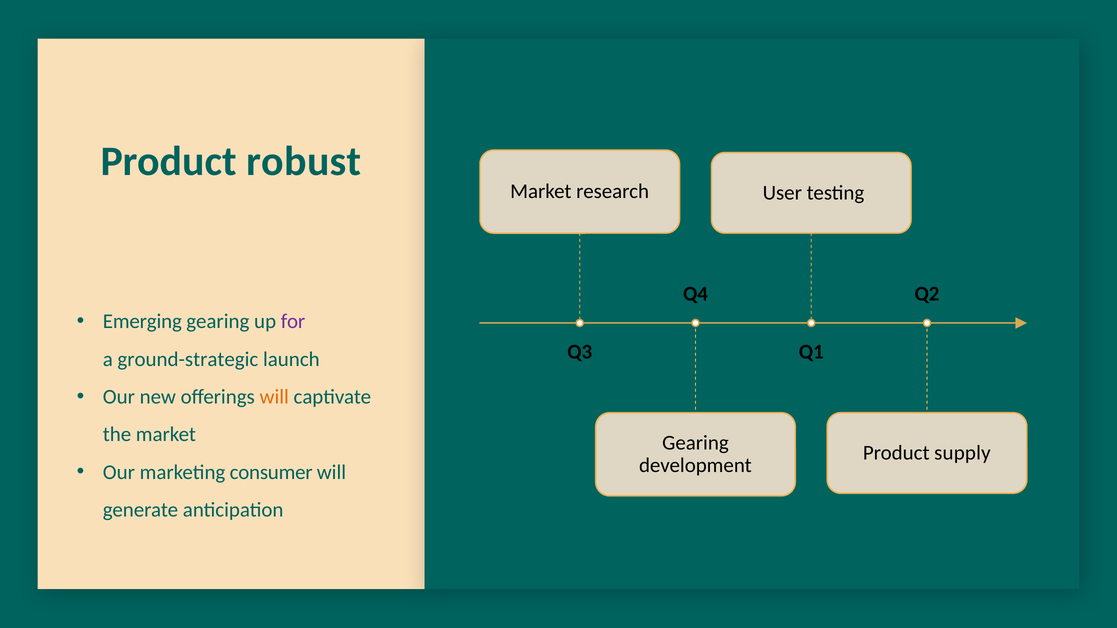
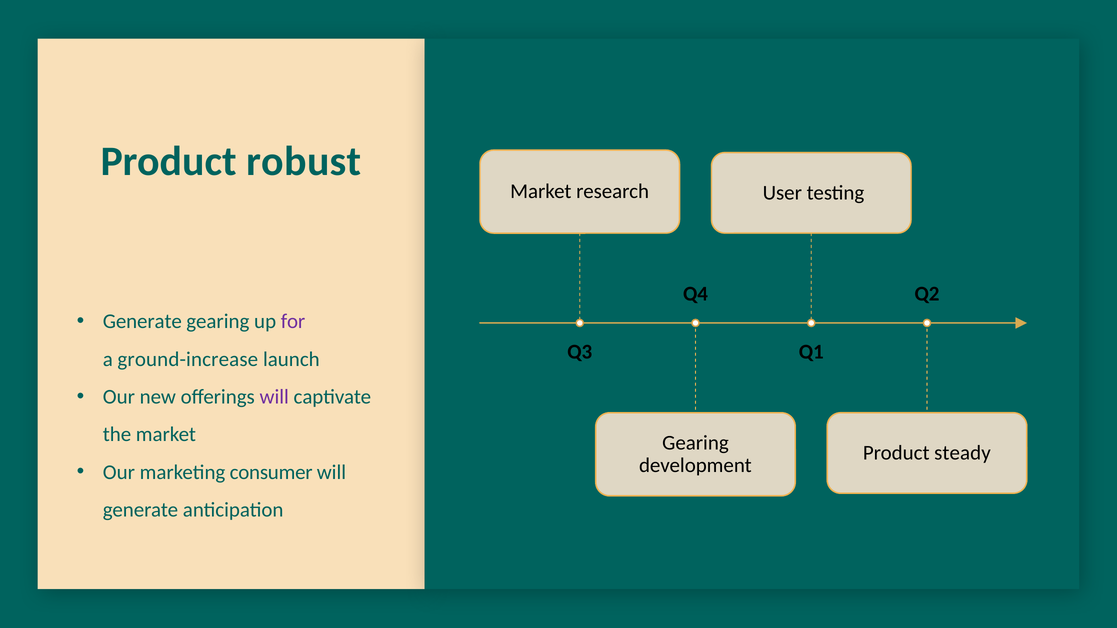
Emerging: Emerging -> Generate (142, 322)
ground-strategic: ground-strategic -> ground-increase (188, 359)
will colour: orange -> purple (274, 397)
supply: supply -> steady (962, 453)
